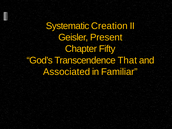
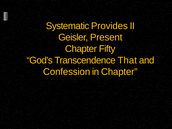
Creation: Creation -> Provides (109, 26)
Associated: Associated -> Confession (67, 72)
in Familiar: Familiar -> Chapter (119, 72)
